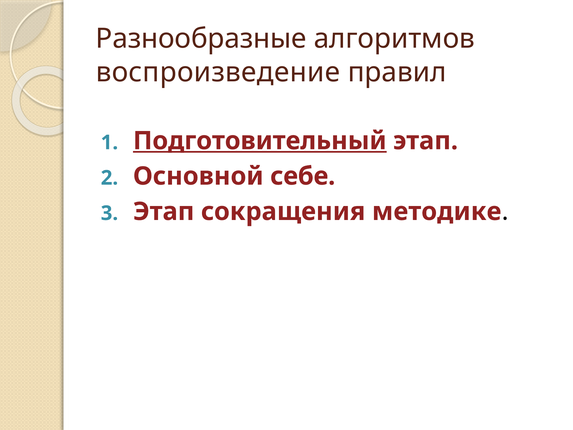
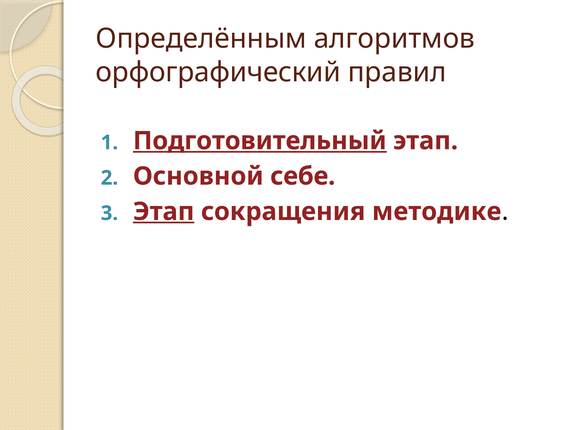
Разнообразные: Разнообразные -> Определённым (201, 39)
воспроизведение: воспроизведение -> орфографический (218, 72)
Этап underline: none -> present (164, 211)
